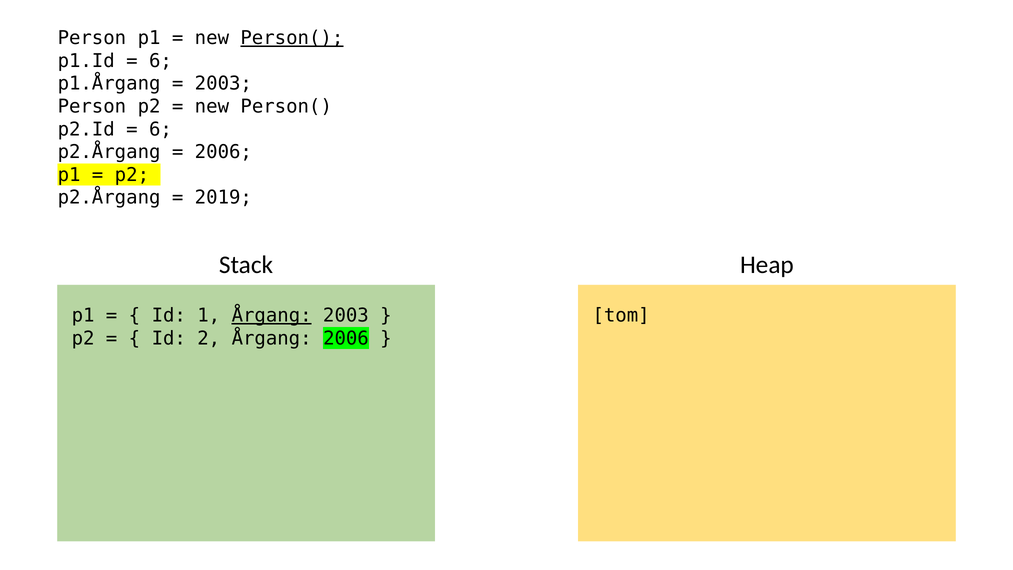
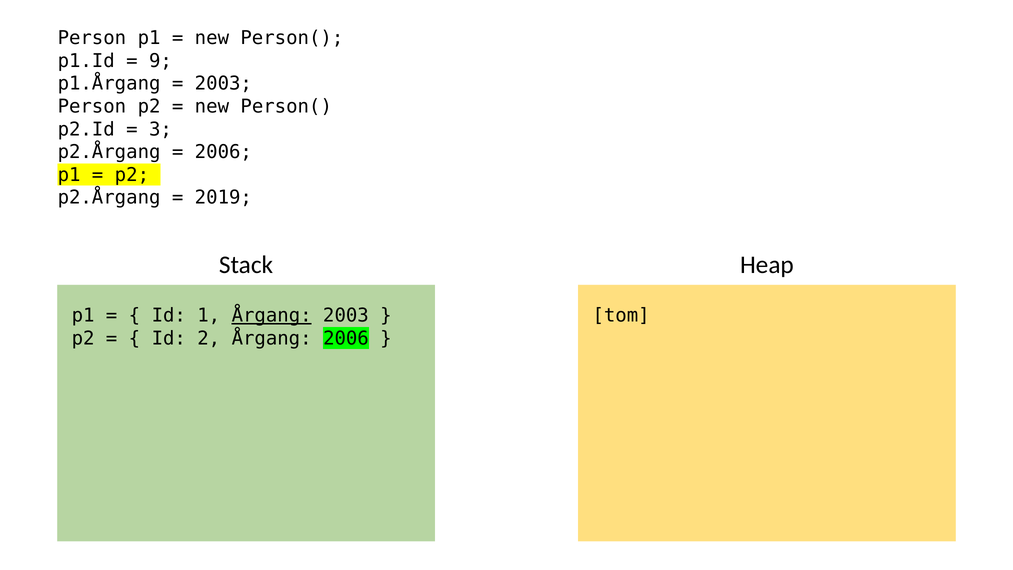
Person( underline: present -> none (292, 38)
6: 6 -> 9 (160, 61)
6: 6 -> 3 (160, 129)
